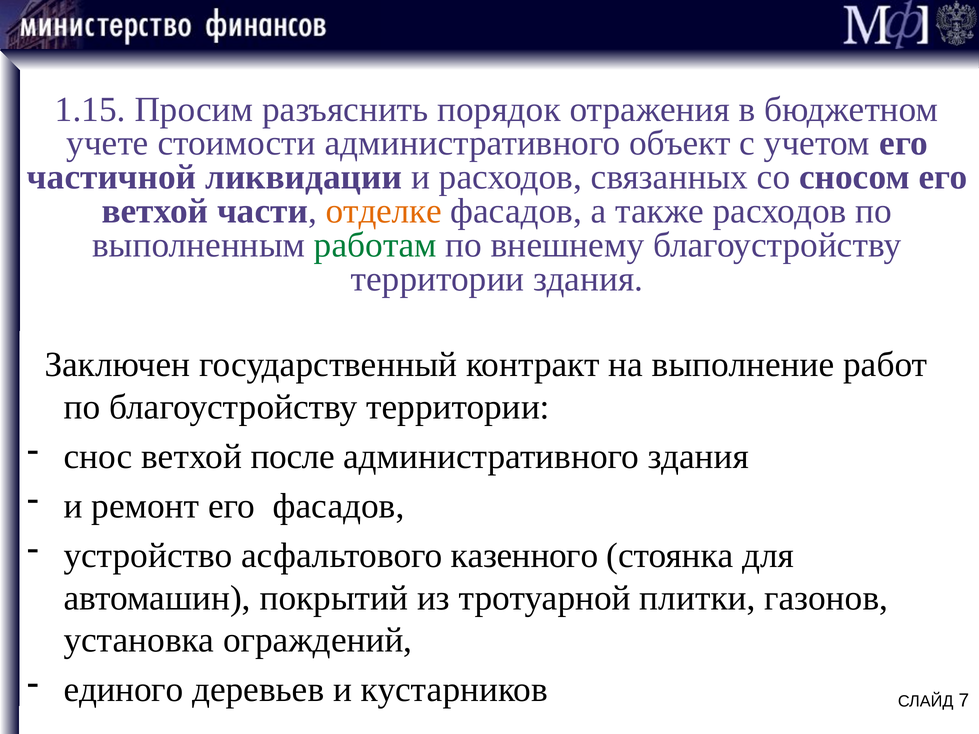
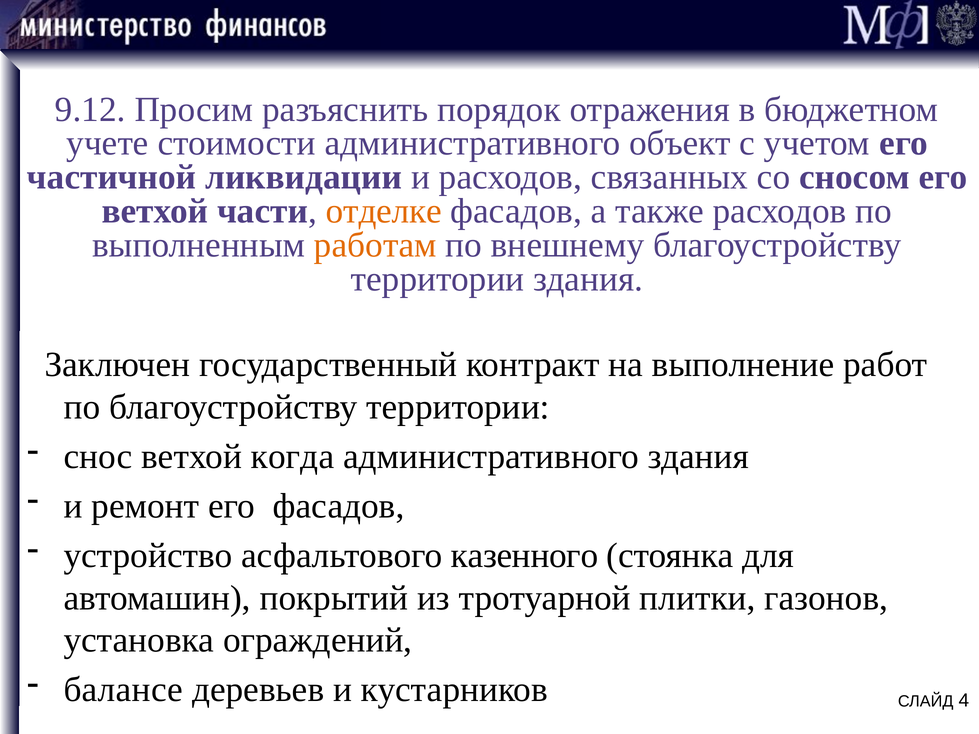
1.15: 1.15 -> 9.12 (90, 109)
работам colour: green -> orange (375, 245)
после: после -> когда (293, 457)
единого: единого -> балансе (123, 690)
7: 7 -> 4 (964, 701)
